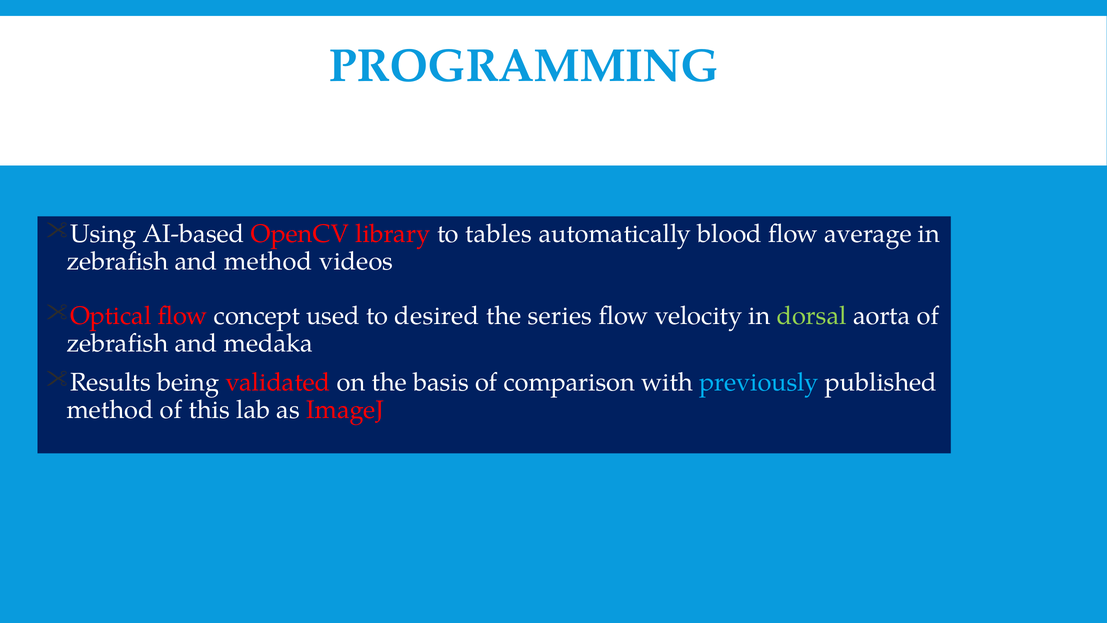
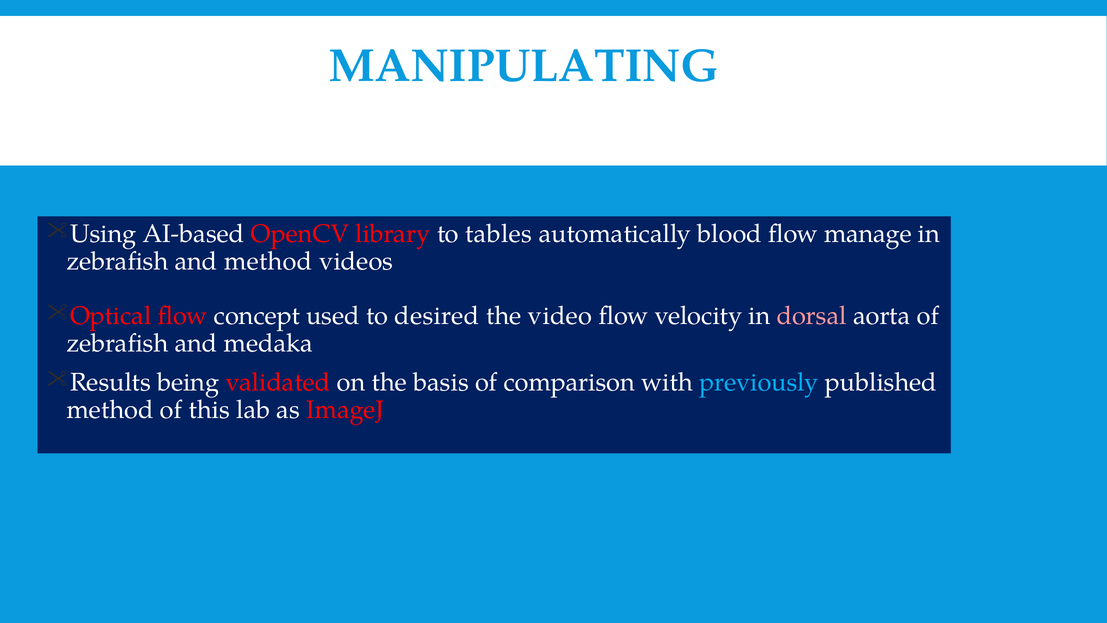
PROGRAMMING: PROGRAMMING -> MANIPULATING (524, 66)
average: average -> manage (868, 234)
series: series -> video (560, 316)
dorsal colour: light green -> pink (812, 316)
